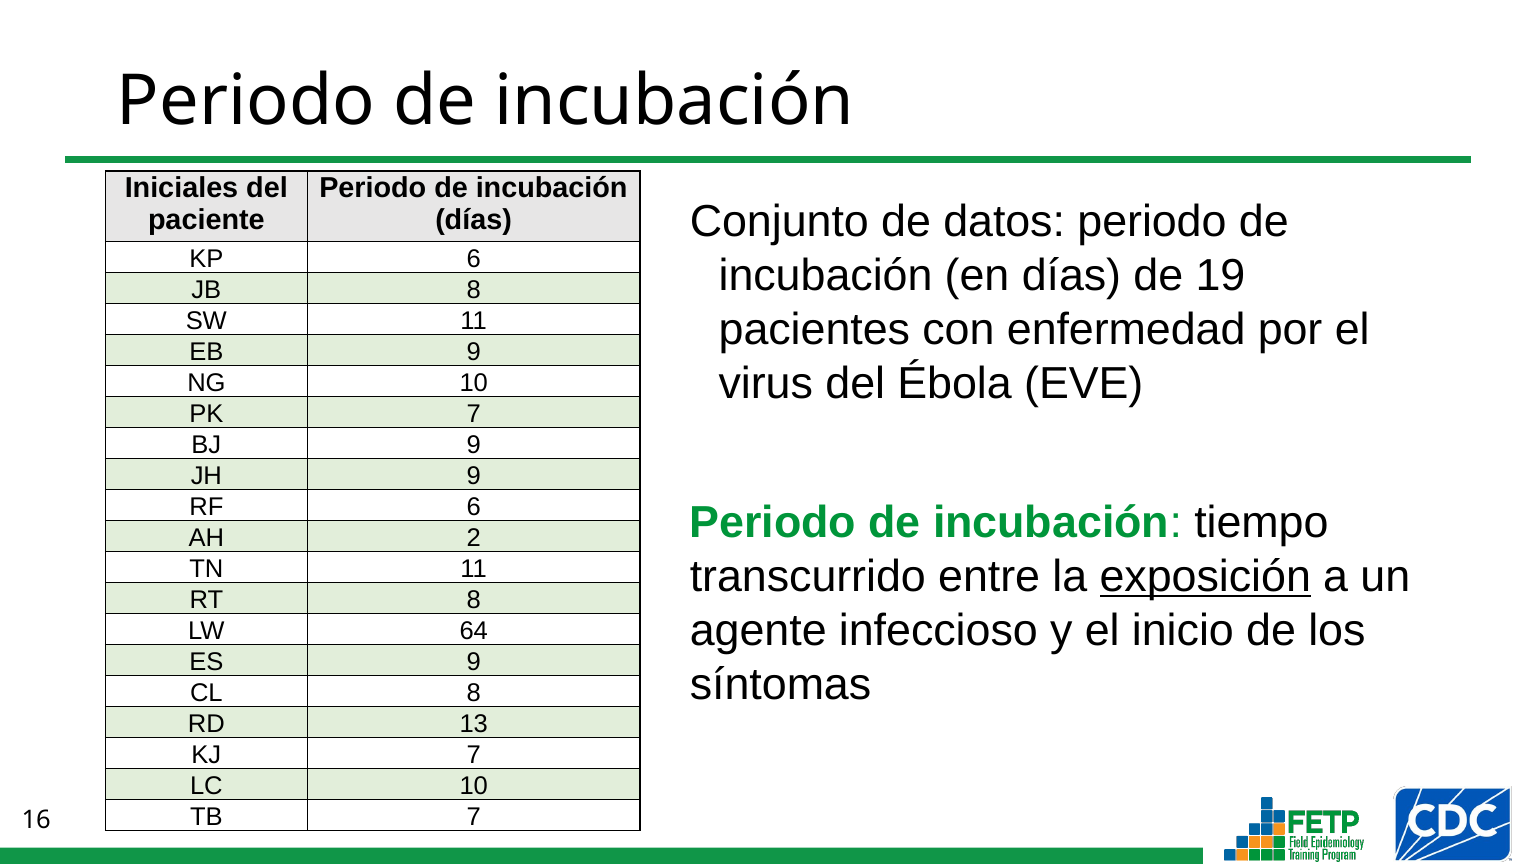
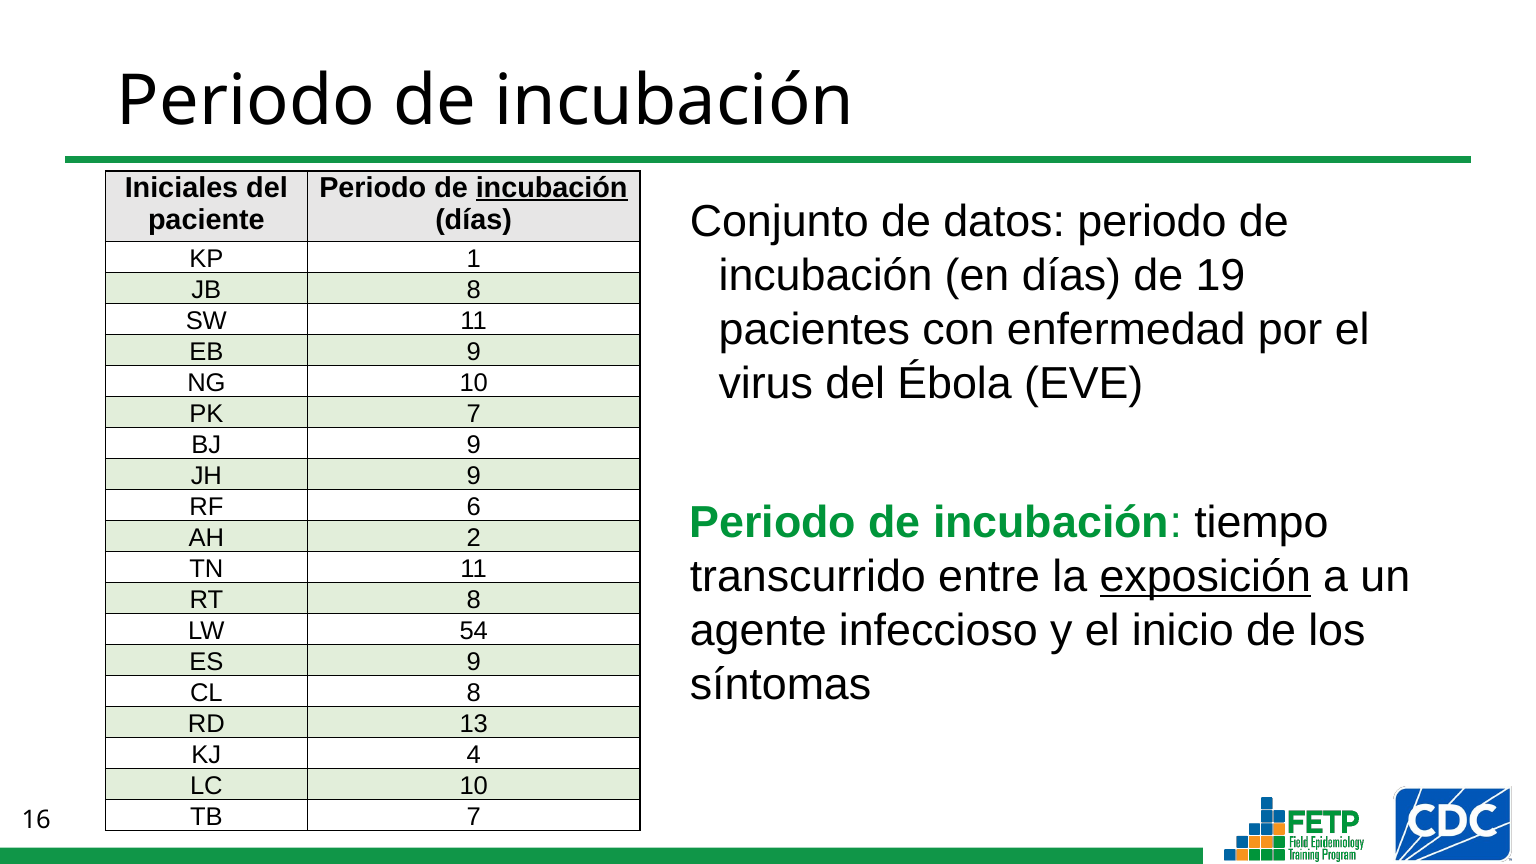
incubación underline: none -> present (552, 188)
KP 6: 6 -> 1 (474, 259)
64: 64 -> 54 (474, 631)
KJ 7: 7 -> 4 (474, 755)
